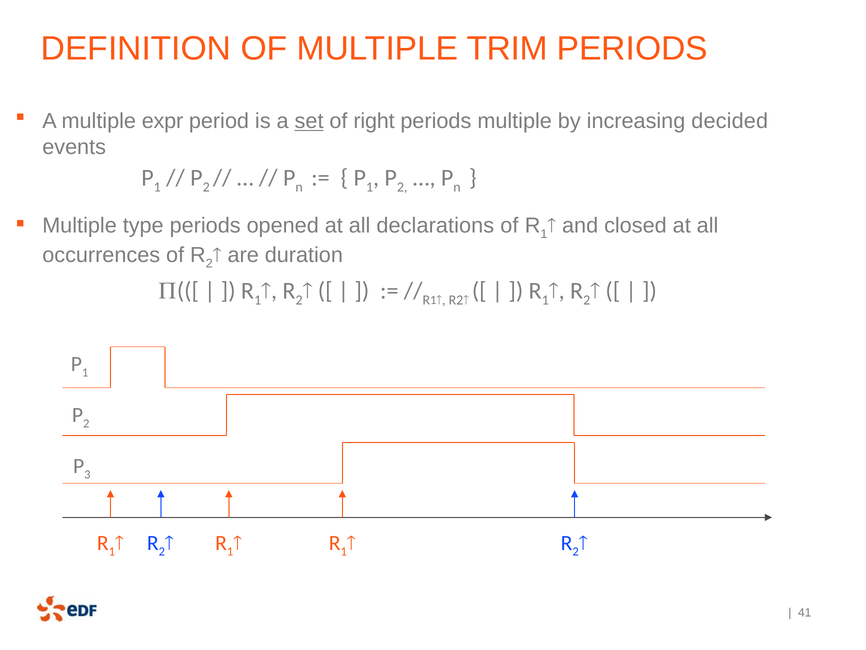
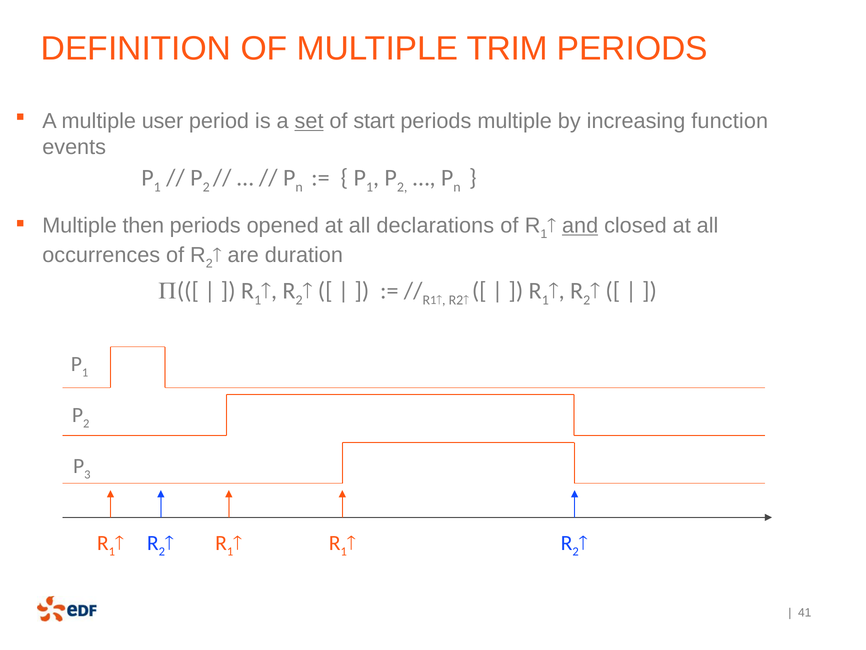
expr: expr -> user (163, 121)
right: right -> start (374, 121)
decided: decided -> function (730, 121)
type: type -> then (143, 225)
and underline: none -> present (580, 225)
